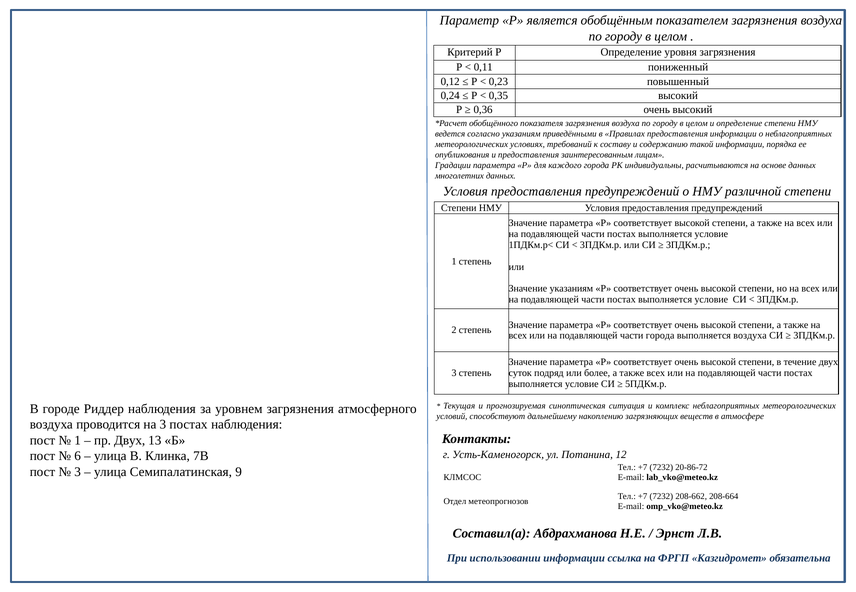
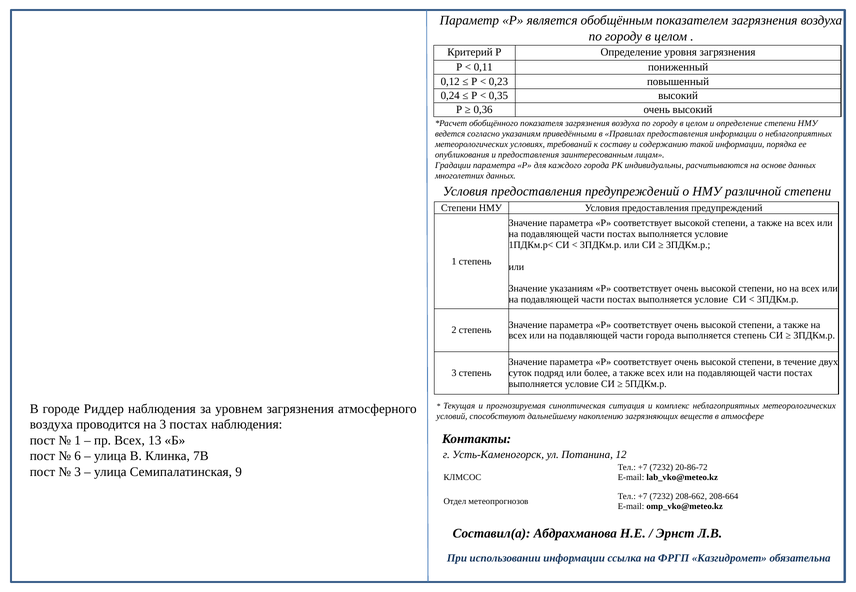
выполняется воздуха: воздуха -> степень (750, 336)
пр Двух: Двух -> Всех (130, 441)
